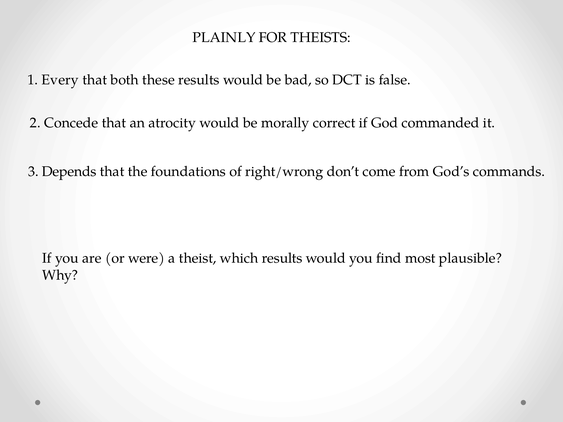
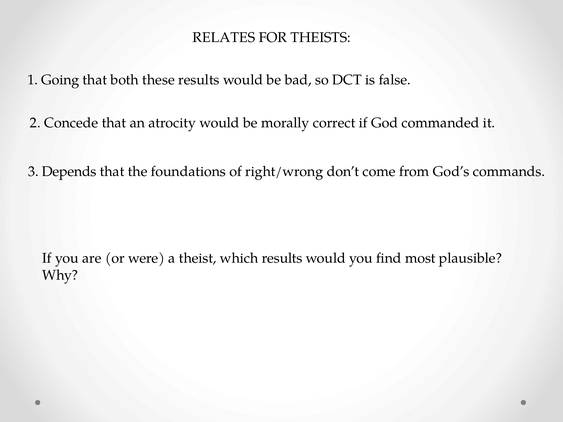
PLAINLY: PLAINLY -> RELATES (224, 38)
Every: Every -> Going (60, 80)
